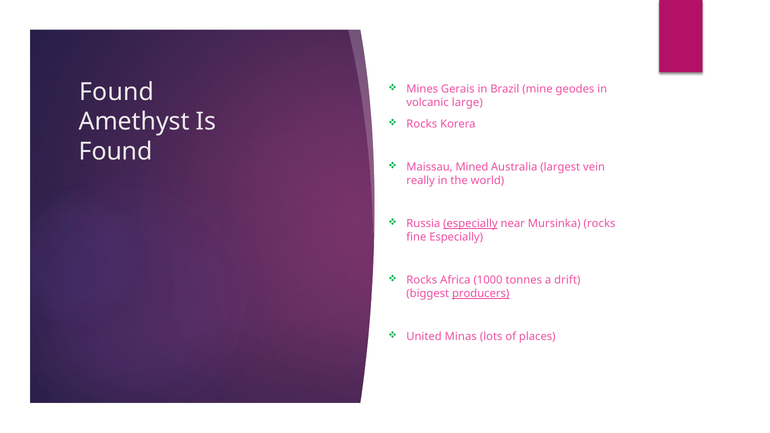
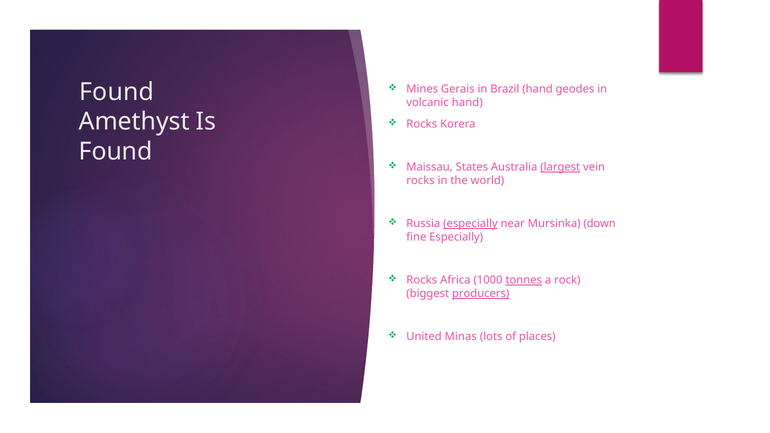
Brazil mine: mine -> hand (538, 89)
volcanic large: large -> hand (467, 103)
Mined: Mined -> States (472, 167)
largest underline: none -> present (560, 167)
really: really -> rocks (421, 181)
Mursinka rocks: rocks -> down (600, 224)
tonnes underline: none -> present (524, 280)
drift: drift -> rock (567, 280)
